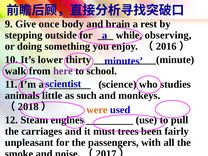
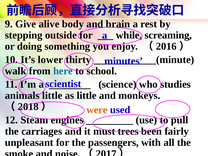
once: once -> alive (49, 24)
observing: observing -> screaming (168, 35)
here colour: purple -> blue (63, 71)
as such: such -> little (87, 95)
